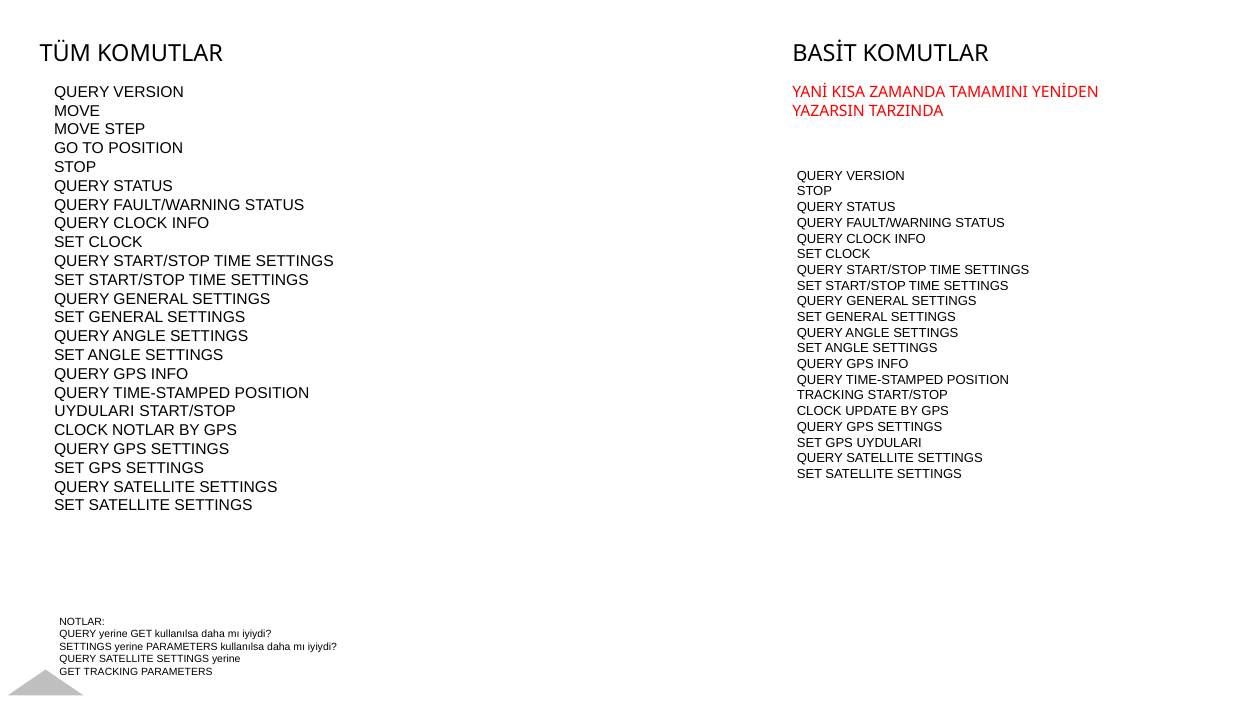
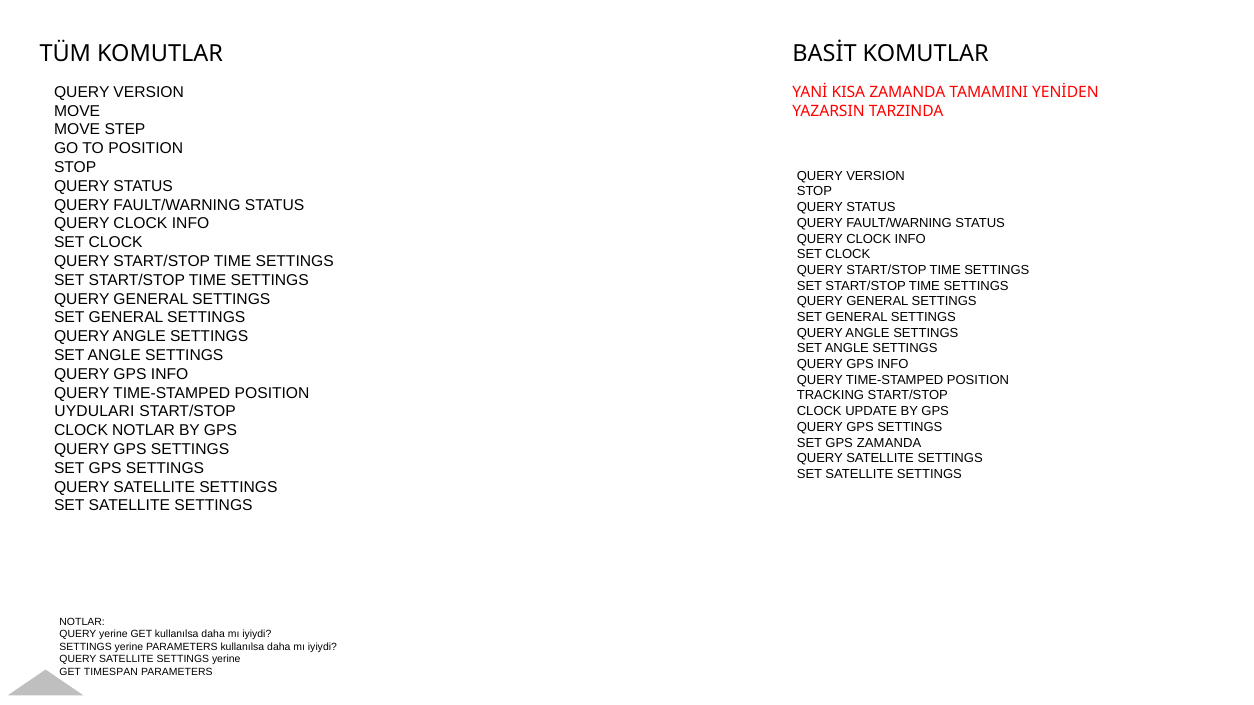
GPS UYDULARI: UYDULARI -> ZAMANDA (889, 443)
GET TRACKING: TRACKING -> TIMESPAN (111, 672)
